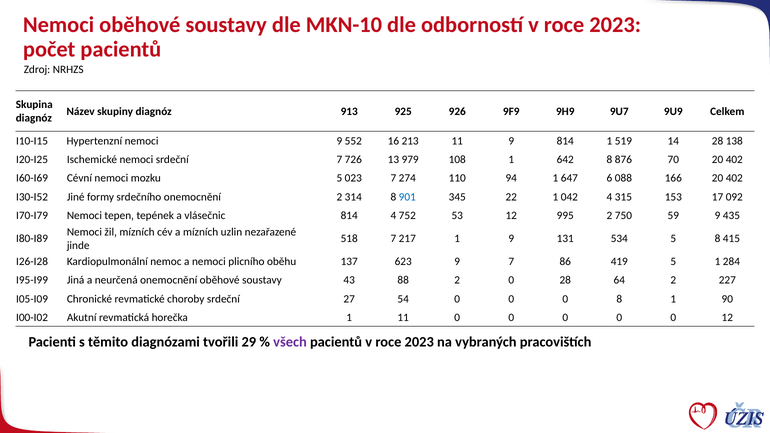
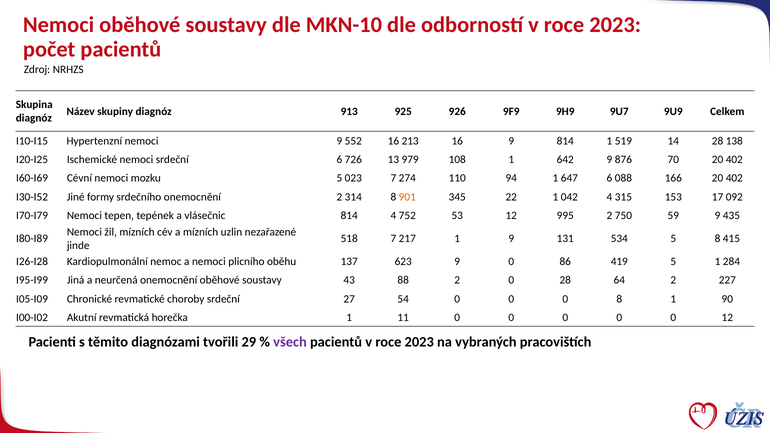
213 11: 11 -> 16 (457, 141)
srdeční 7: 7 -> 6 (339, 160)
642 8: 8 -> 9 (609, 160)
901 colour: blue -> orange (407, 197)
9 7: 7 -> 0 (511, 262)
